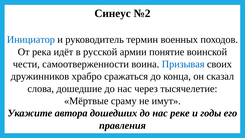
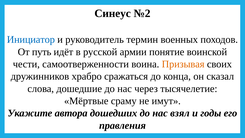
река: река -> путь (42, 52)
Призывая colour: blue -> orange (183, 64)
реке: реке -> взял (180, 113)
